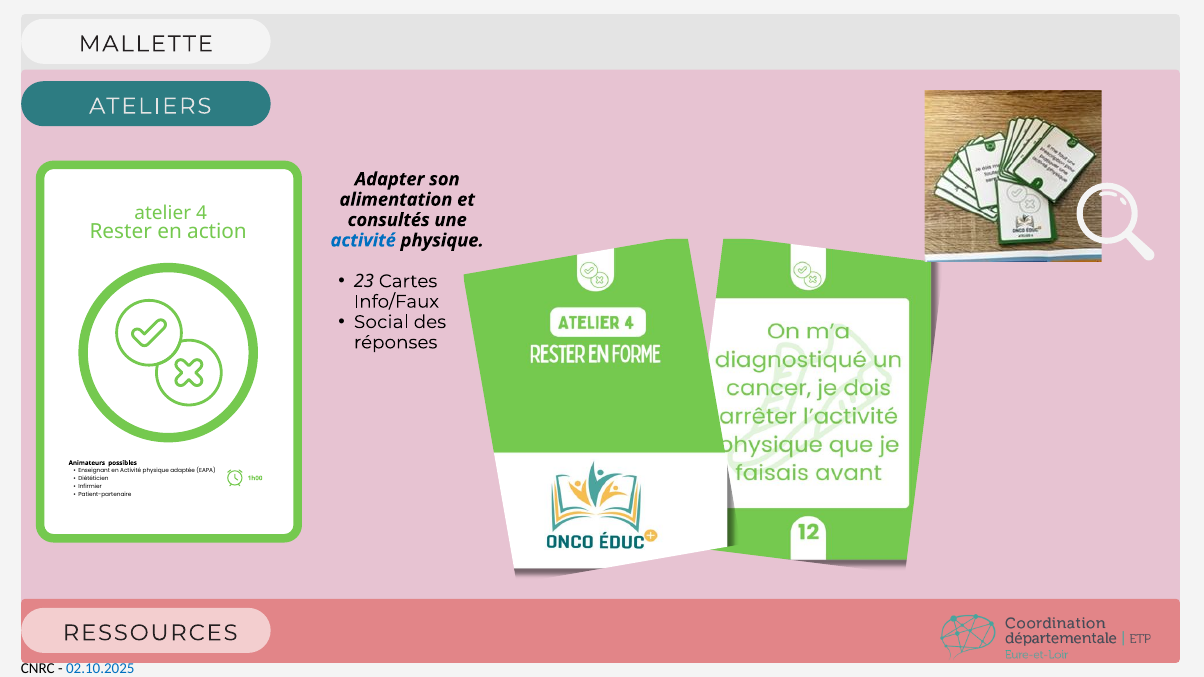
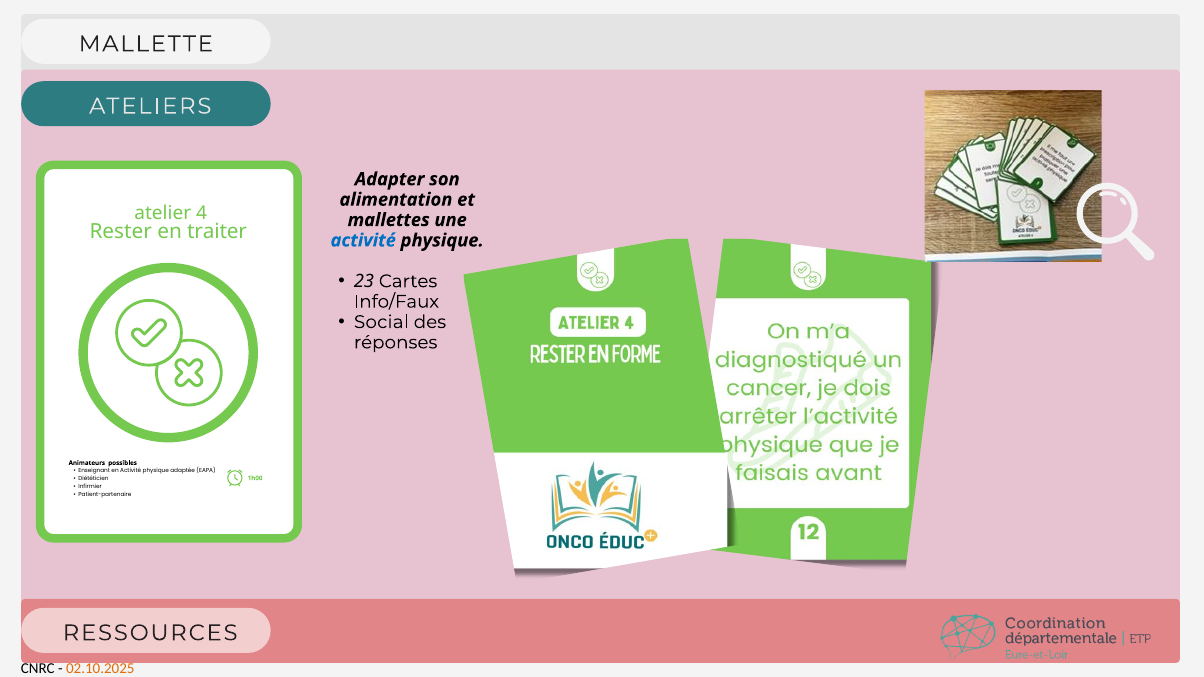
consultés: consultés -> mallettes (389, 220)
action: action -> traiter (217, 232)
02.10.2025 colour: blue -> orange (100, 668)
